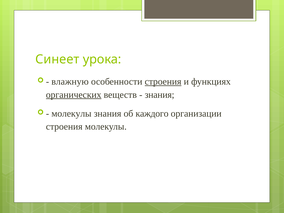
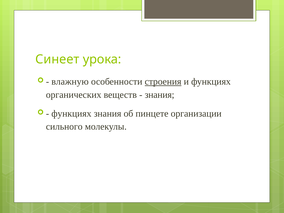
органических underline: present -> none (74, 95)
молекулы: молекулы -> функциях (71, 114)
каждого: каждого -> пинцете (152, 114)
строения: строения -> сильного (64, 127)
